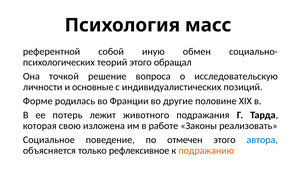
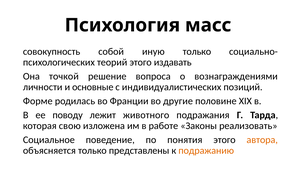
референтной: референтной -> совокупность (52, 52)
иную обмен: обмен -> только (197, 52)
обращал: обращал -> издавать (173, 62)
исследовательскую: исследовательскую -> вознаграждениями (236, 76)
потерь: потерь -> поводу (68, 115)
отмечен: отмечен -> понятия (185, 140)
автора colour: blue -> orange (262, 140)
рефлексивное: рефлексивное -> представлены (139, 151)
